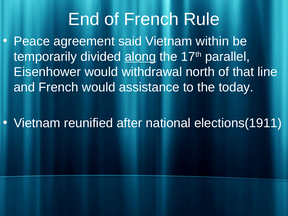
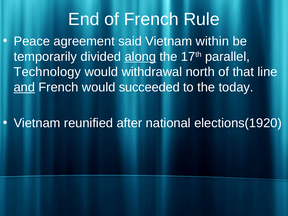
Eisenhower: Eisenhower -> Technology (47, 72)
and underline: none -> present (24, 87)
assistance: assistance -> succeeded (149, 87)
elections(1911: elections(1911 -> elections(1920 (238, 123)
